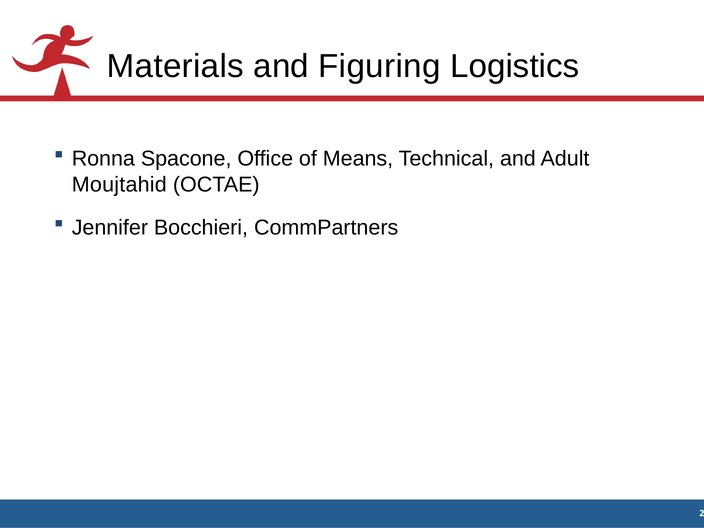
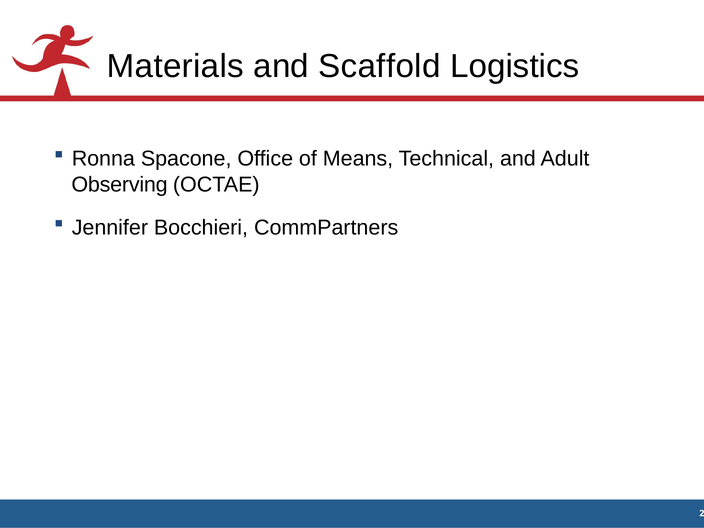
Figuring: Figuring -> Scaffold (379, 66)
Moujtahid: Moujtahid -> Observing (120, 184)
